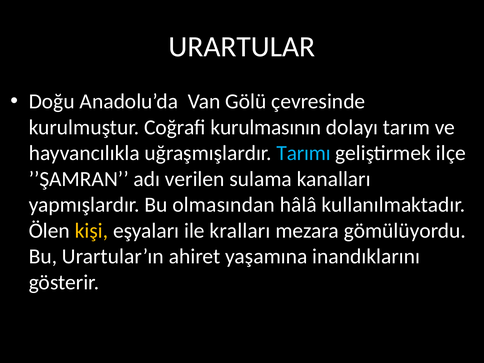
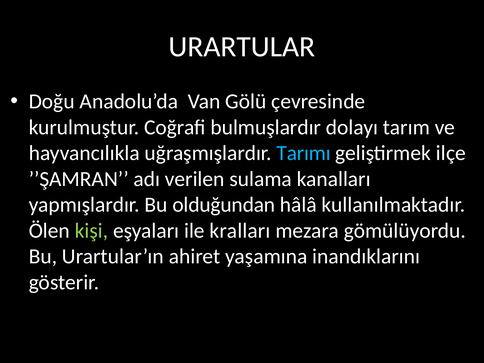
kurulmasının: kurulmasının -> bulmuşlardır (266, 127)
olmasından: olmasından -> olduğundan (224, 205)
kişi colour: yellow -> light green (91, 231)
